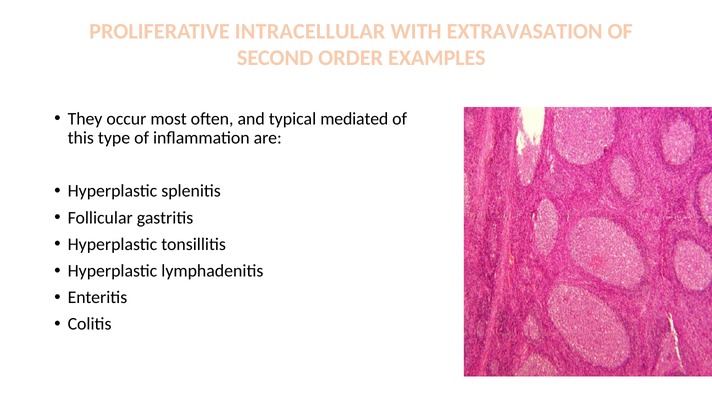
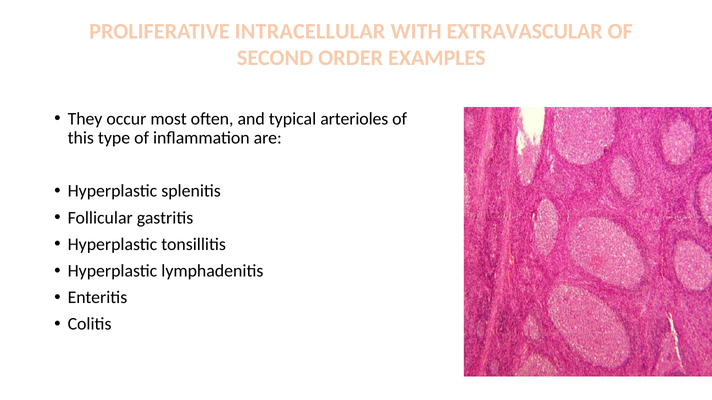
EXTRAVASATION: EXTRAVASATION -> EXTRAVASCULAR (525, 31)
mediated: mediated -> arterioles (354, 119)
